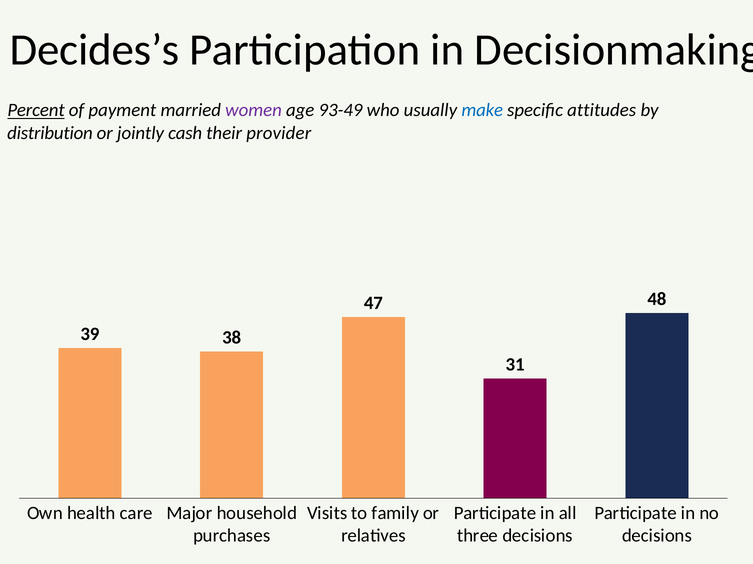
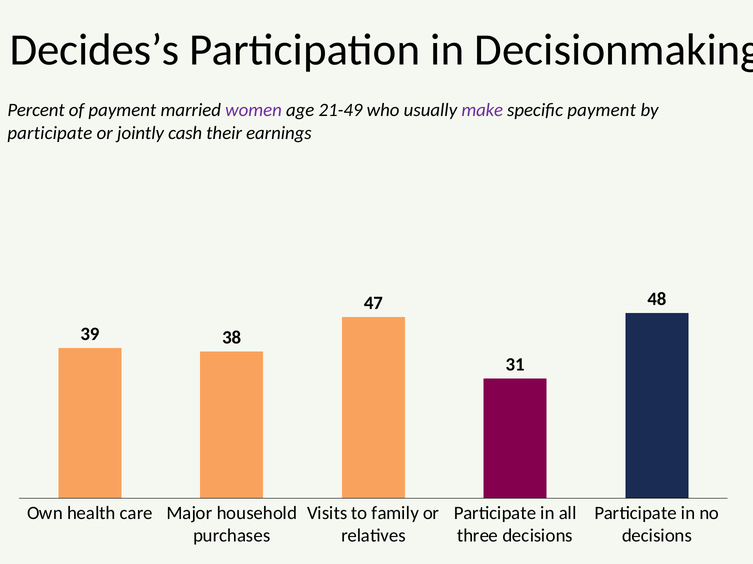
Percent underline: present -> none (36, 110)
93-49: 93-49 -> 21-49 (341, 110)
make colour: blue -> purple (482, 110)
specific attitudes: attitudes -> payment (602, 110)
distribution: distribution -> participate (50, 133)
provider: provider -> earnings (279, 133)
